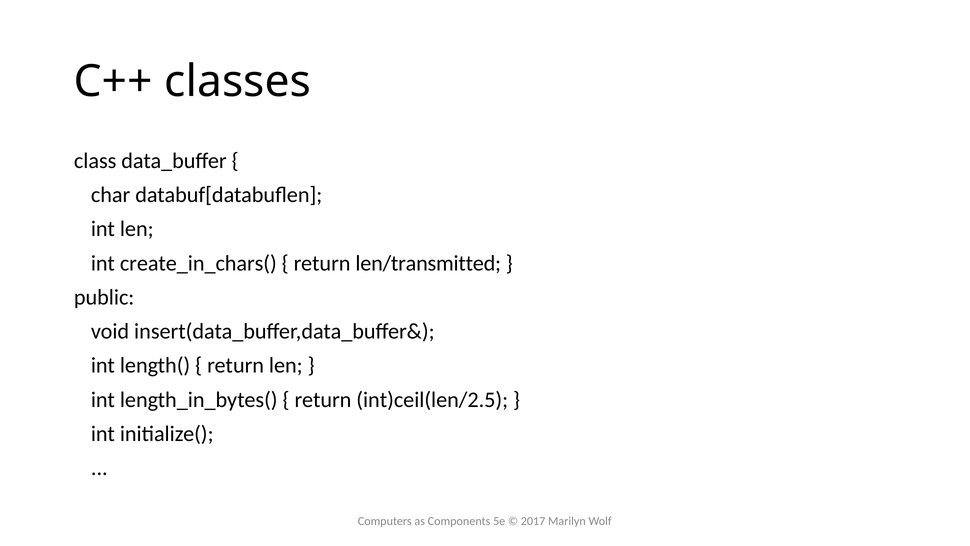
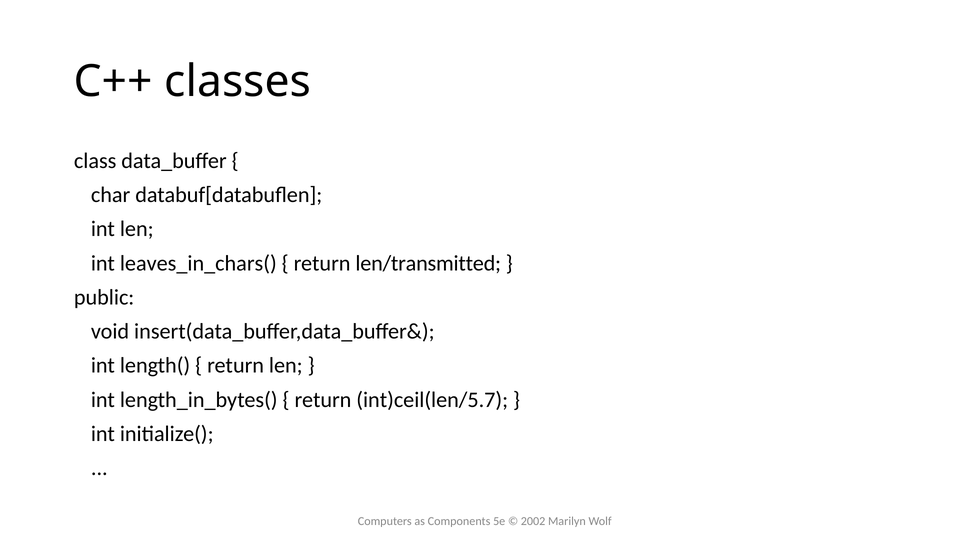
create_in_chars(: create_in_chars( -> leaves_in_chars( (198, 263)
int)ceil(len/2.5: int)ceil(len/2.5 -> int)ceil(len/5.7 (432, 400)
2017: 2017 -> 2002 (533, 521)
